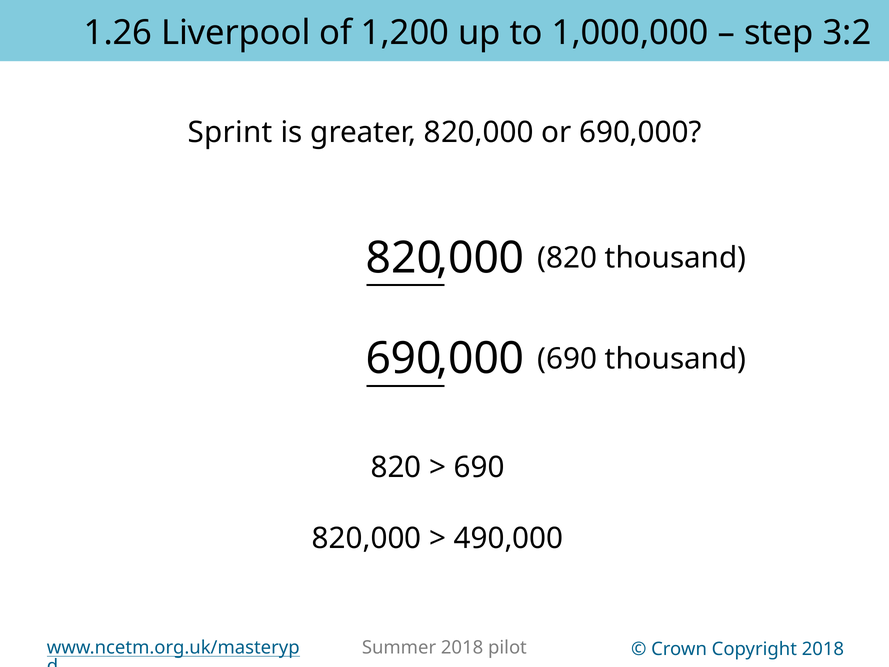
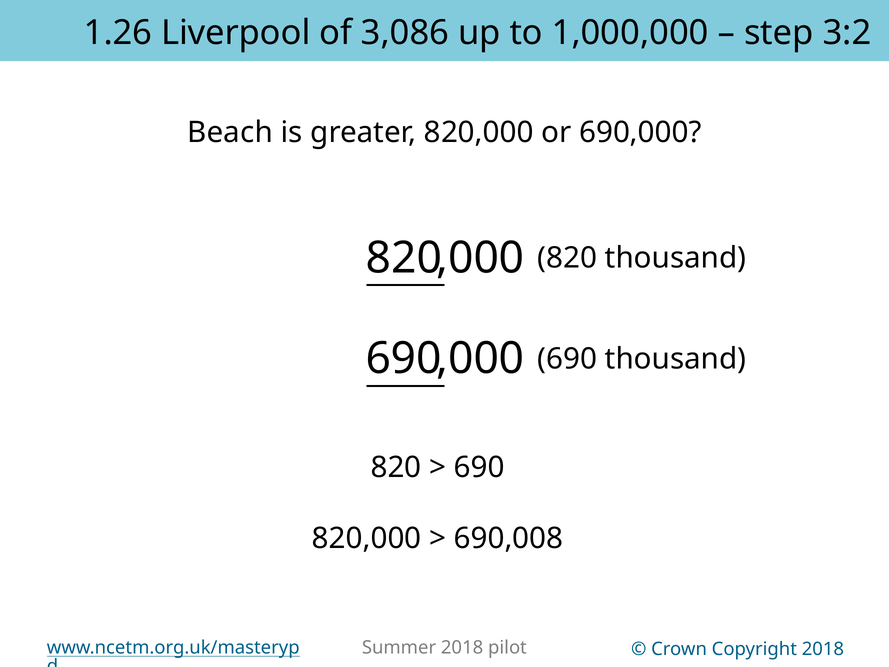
1,200: 1,200 -> 3,086 (405, 33)
Sprint: Sprint -> Beach (230, 132)
490,000: 490,000 -> 690,008 (509, 538)
